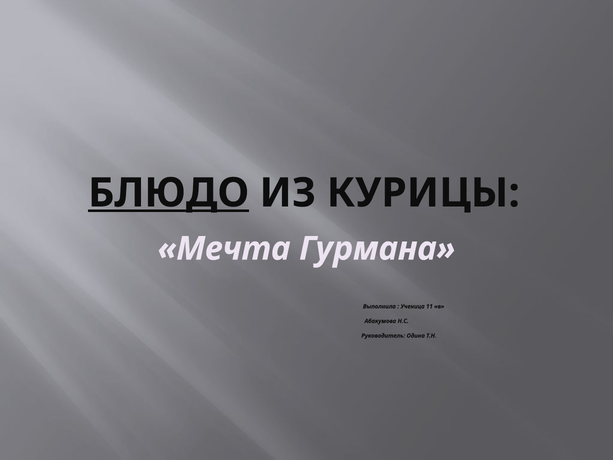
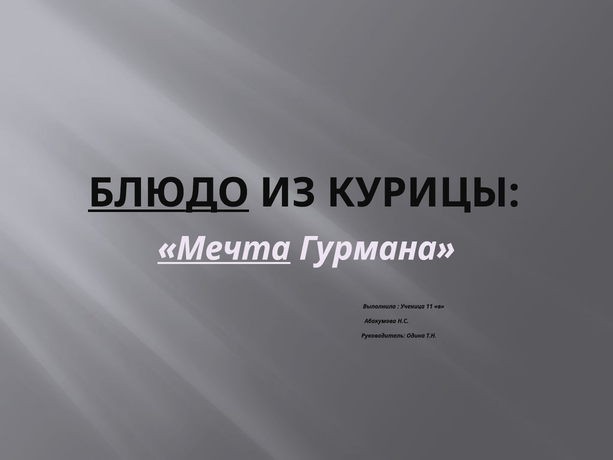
Мечта underline: none -> present (224, 249)
